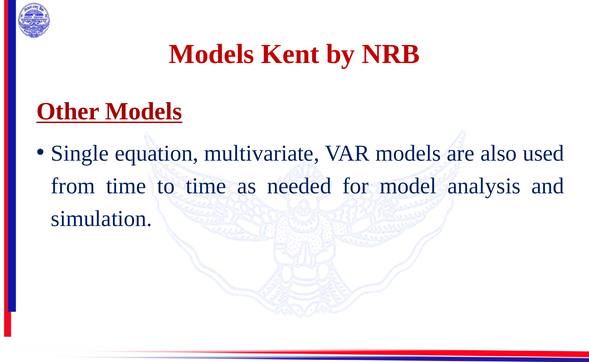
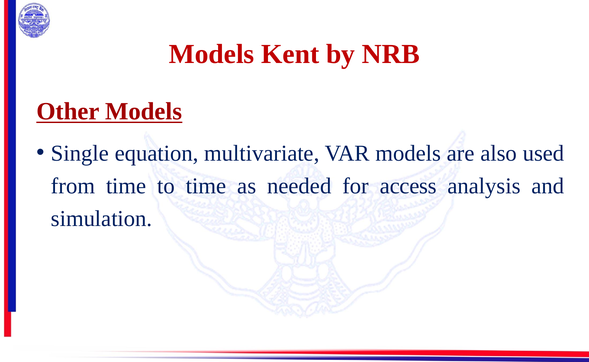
model: model -> access (408, 186)
